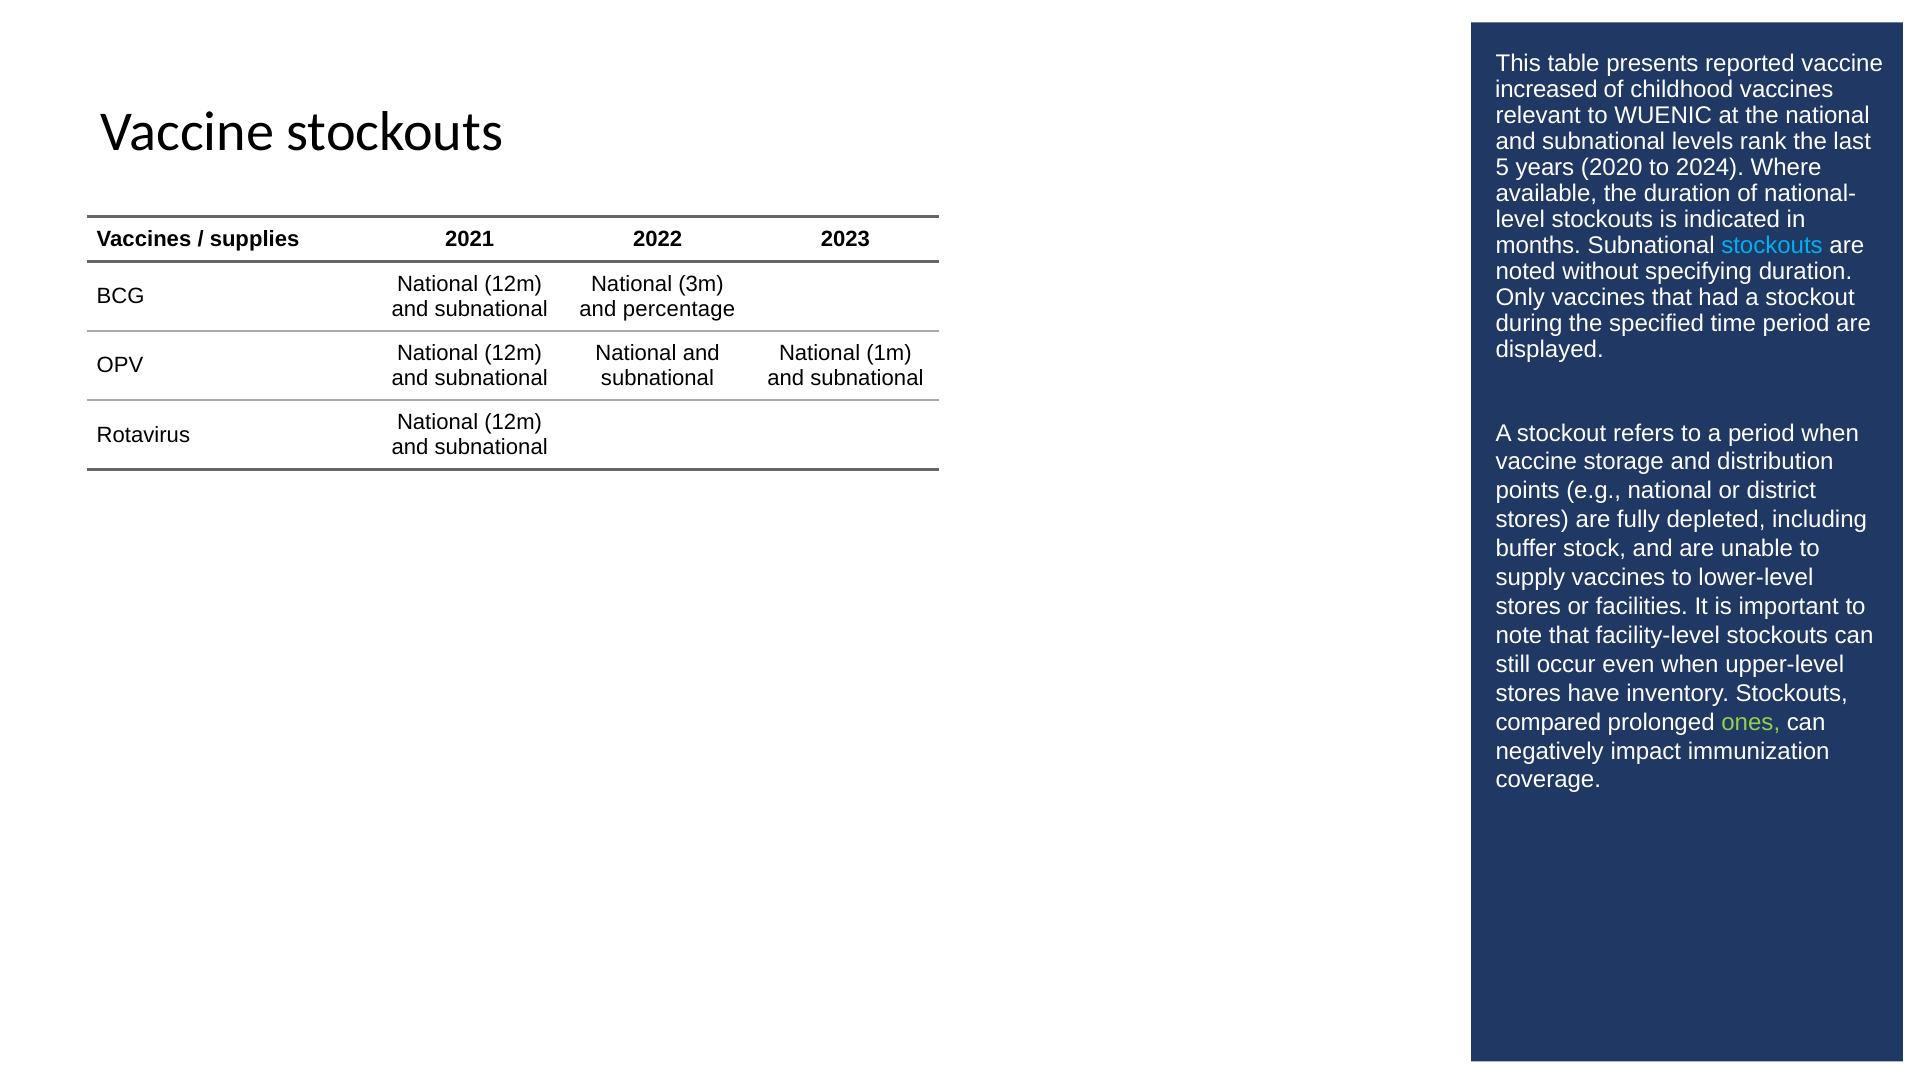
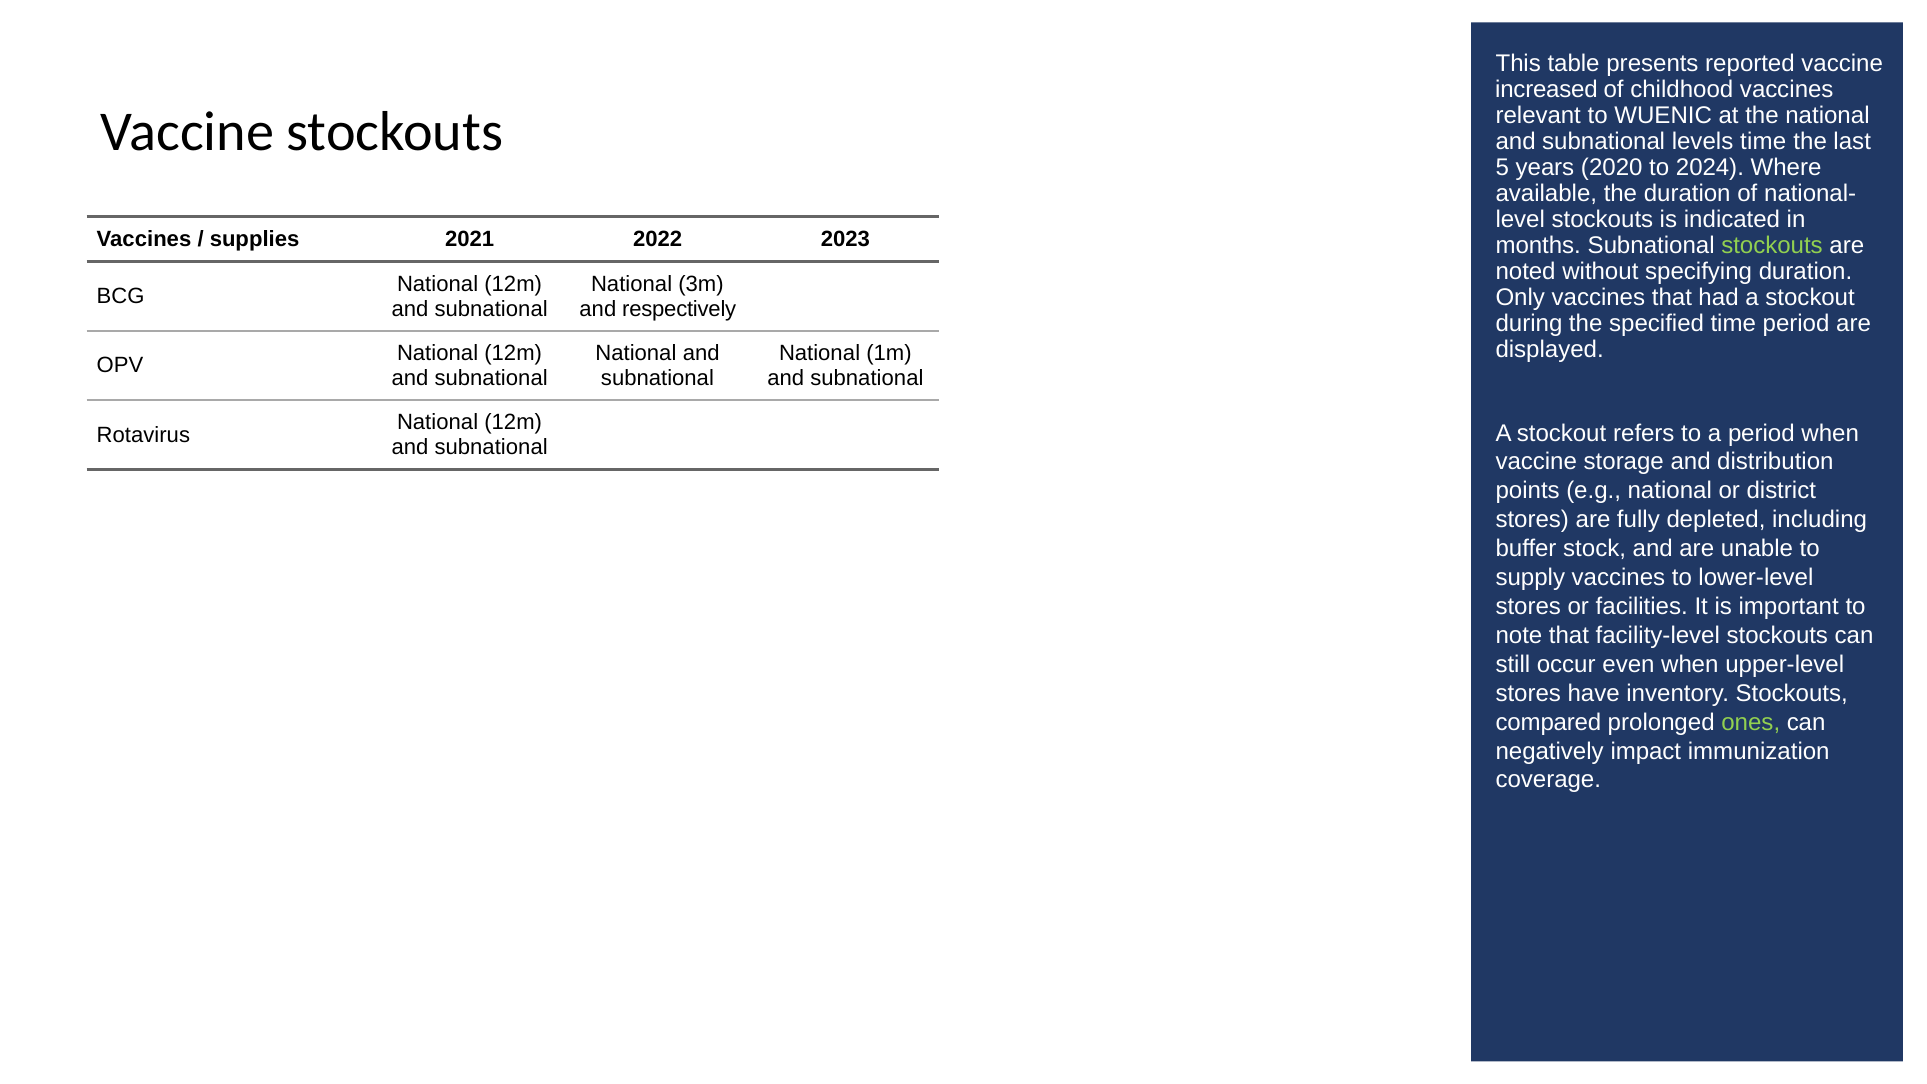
levels rank: rank -> time (1763, 141)
stockouts colour: light blue -> light green (1772, 245)
percentage: percentage -> respectively (679, 309)
